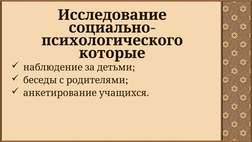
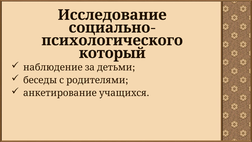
которые: которые -> который (112, 53)
